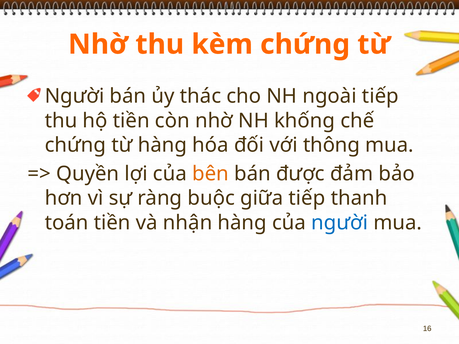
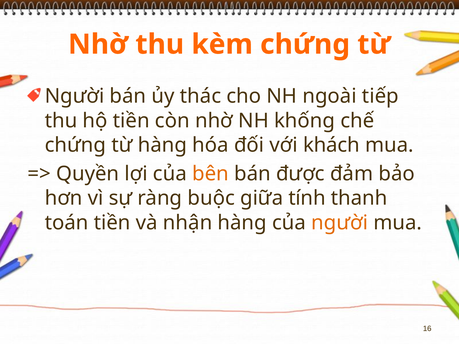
thông: thông -> khách (331, 145)
giữa tiếp: tiếp -> tính (307, 198)
người colour: blue -> orange (340, 223)
